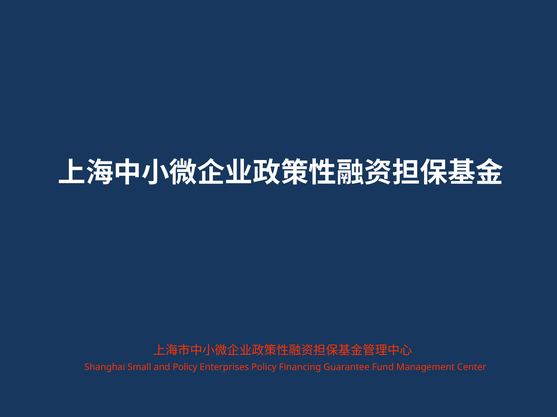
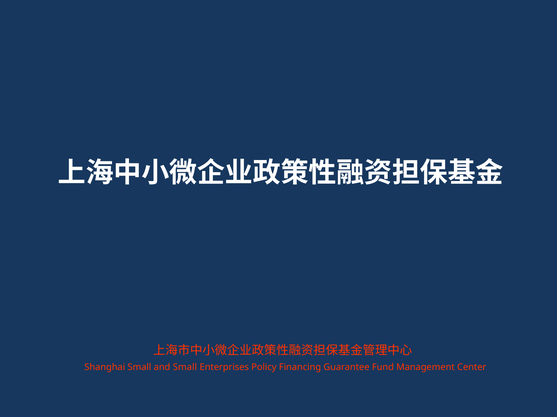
and Policy: Policy -> Small (185, 368)
